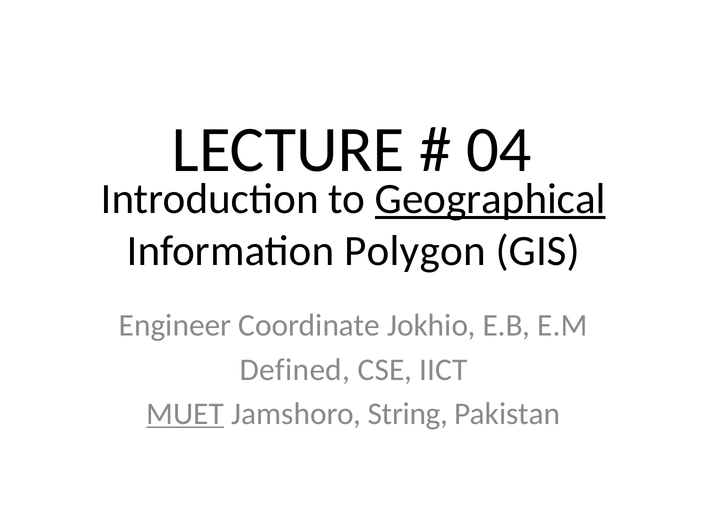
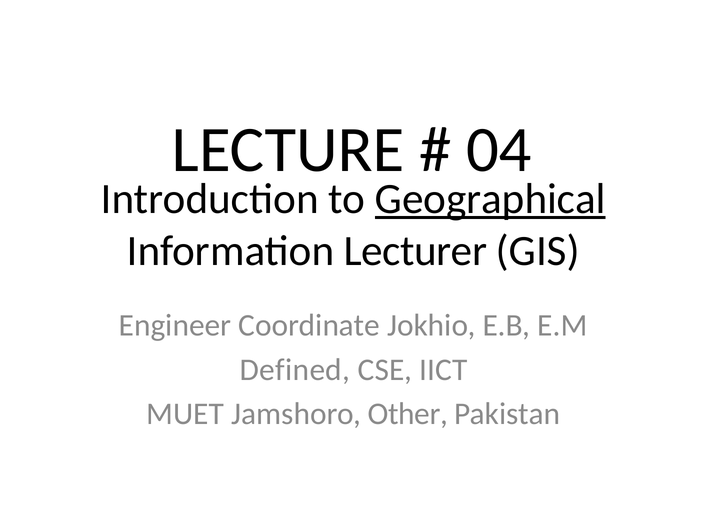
Polygon: Polygon -> Lecturer (415, 250)
MUET underline: present -> none (185, 413)
String: String -> Other (408, 413)
